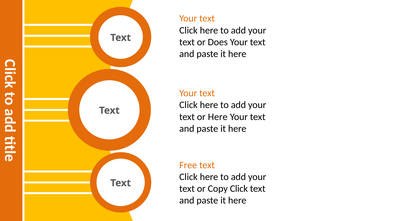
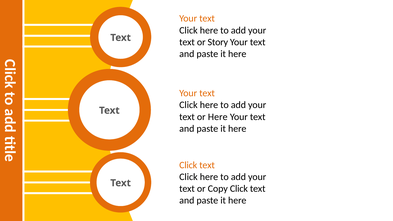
Does: Does -> Story (218, 42)
Free: Free -> Click (188, 165)
